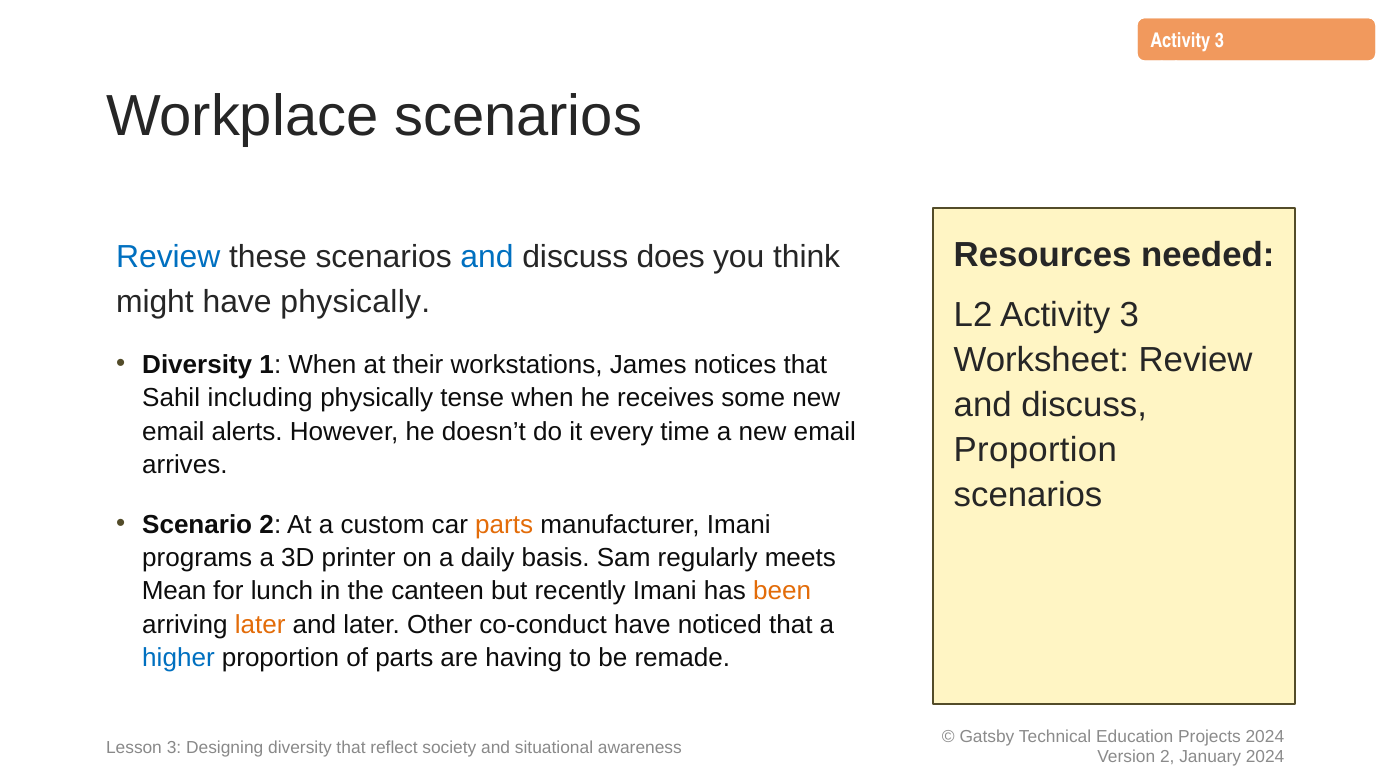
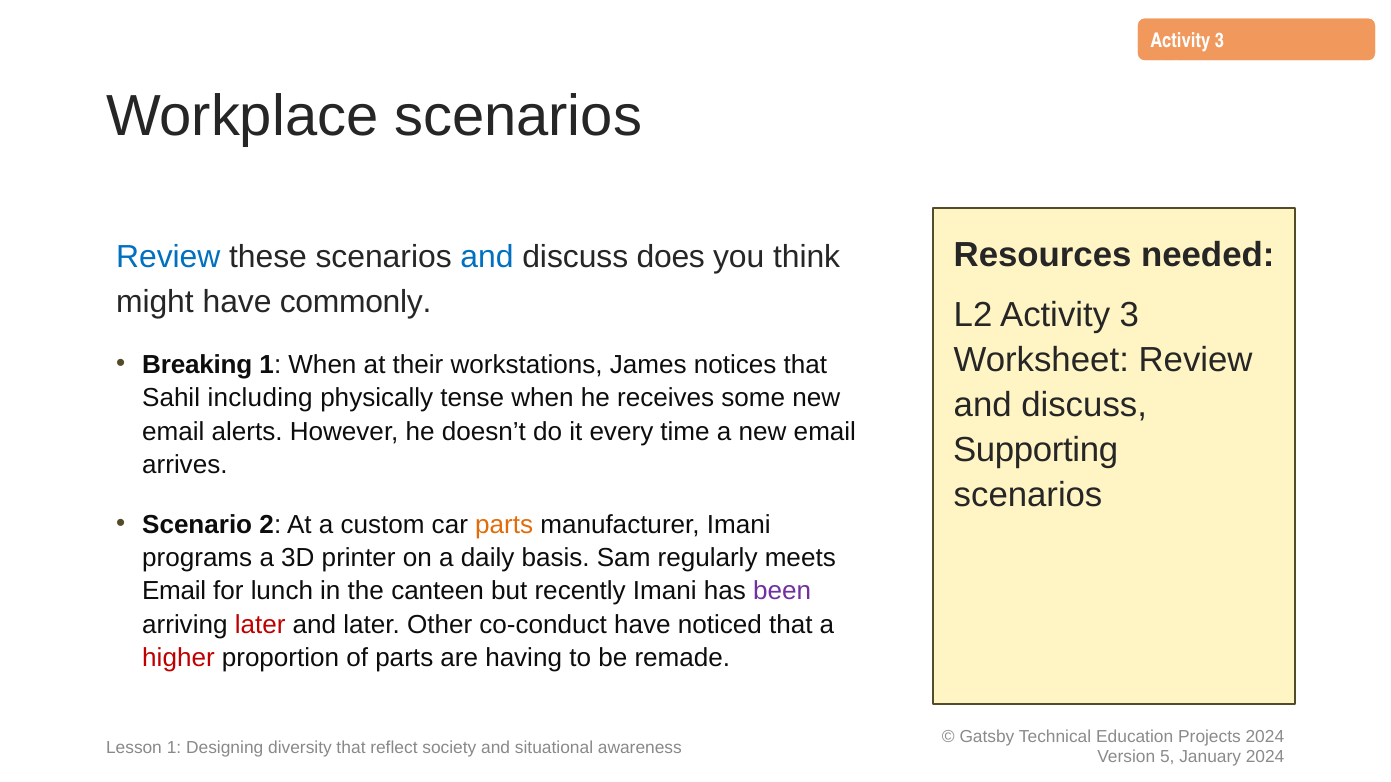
have physically: physically -> commonly (356, 302)
Diversity: Diversity -> Breaking (197, 365)
Proportion: Proportion -> Supporting (1036, 450)
Mean: Mean -> Email (174, 592)
been colour: orange -> purple (782, 592)
later colour: orange -> red (260, 625)
higher colour: blue -> red (178, 659)
Lesson 3: 3 -> 1 (174, 748)
2: 2 -> 5 (1167, 758)
